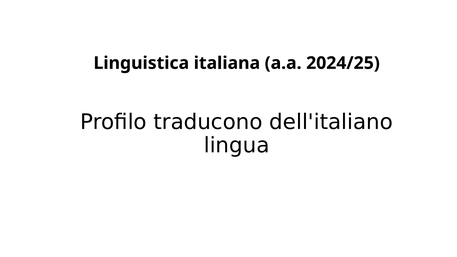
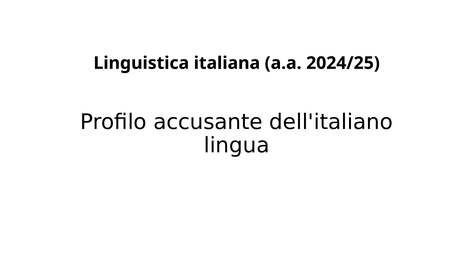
traducono: traducono -> accusante (208, 122)
